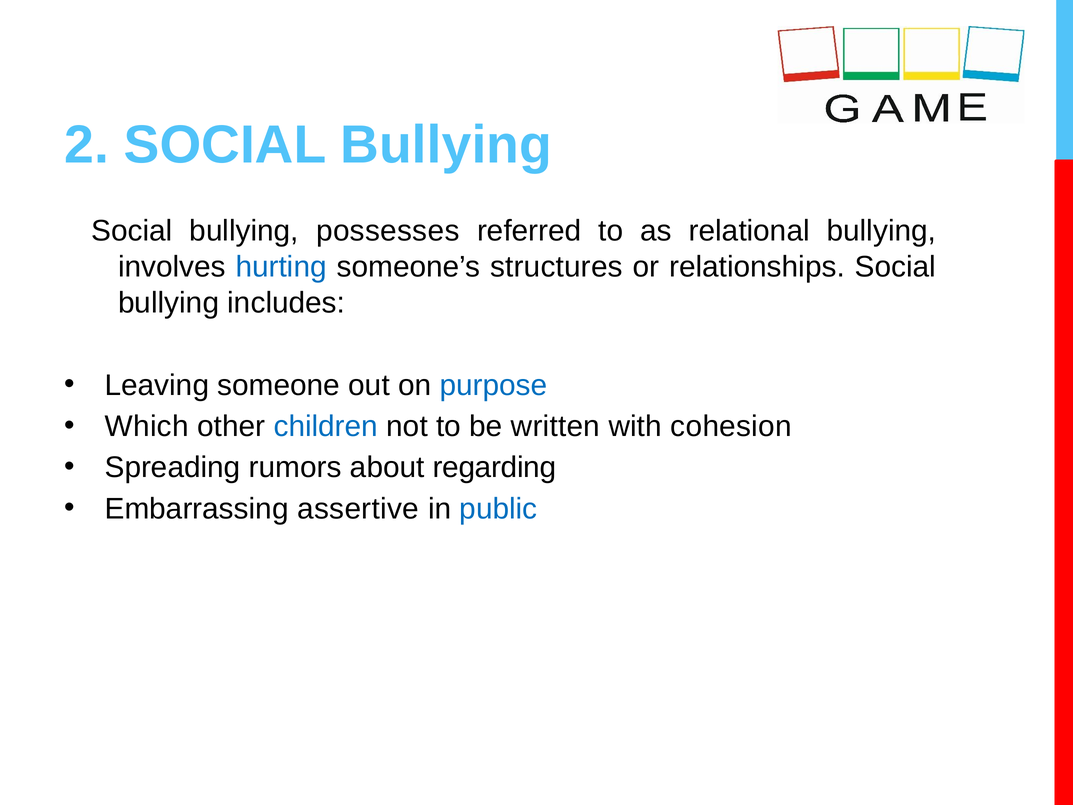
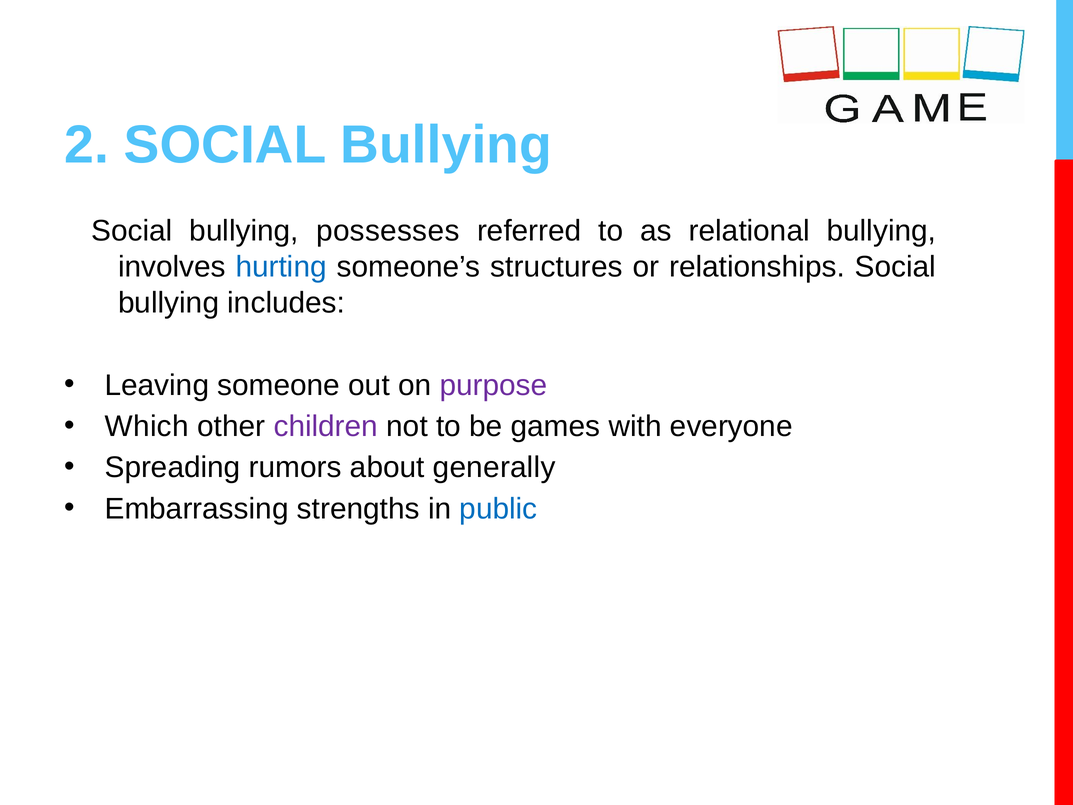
purpose colour: blue -> purple (493, 385)
children colour: blue -> purple (326, 426)
written: written -> games (556, 426)
cohesion: cohesion -> everyone (731, 426)
regarding: regarding -> generally (494, 467)
assertive: assertive -> strengths (358, 509)
